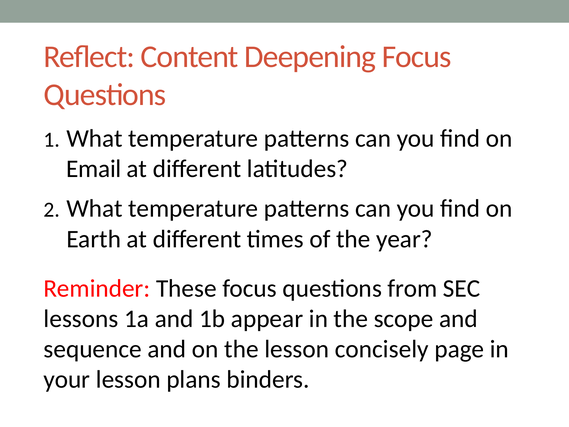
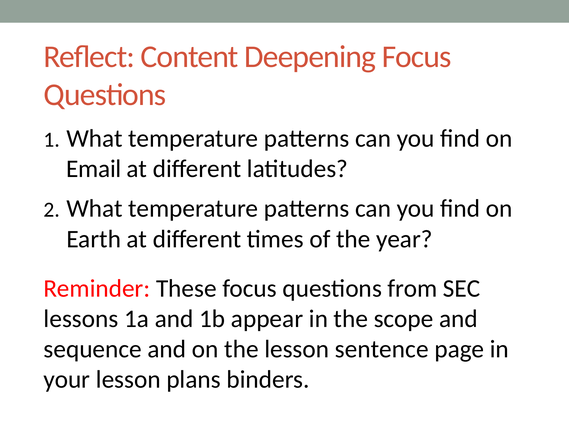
concisely: concisely -> sentence (382, 349)
